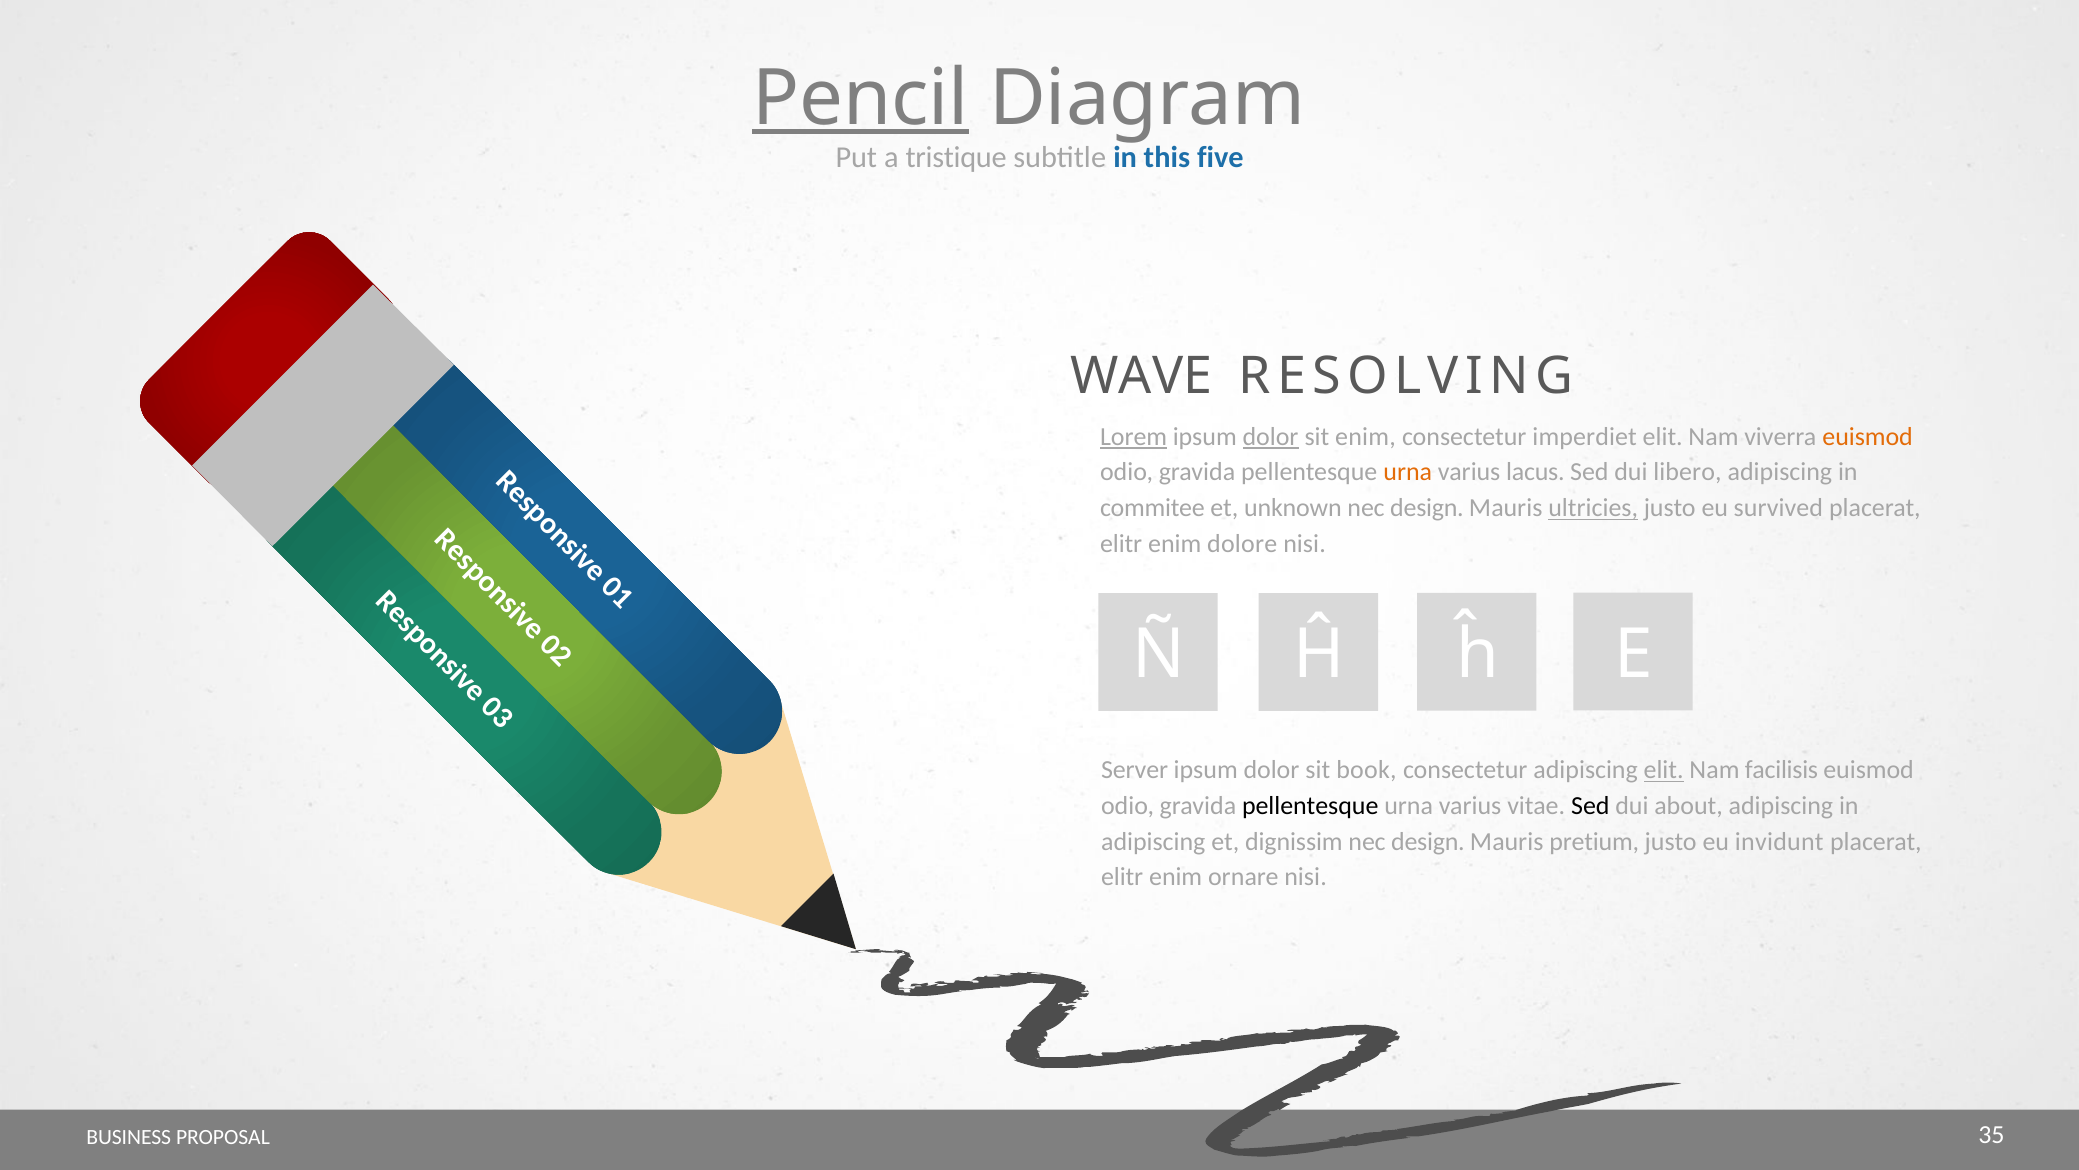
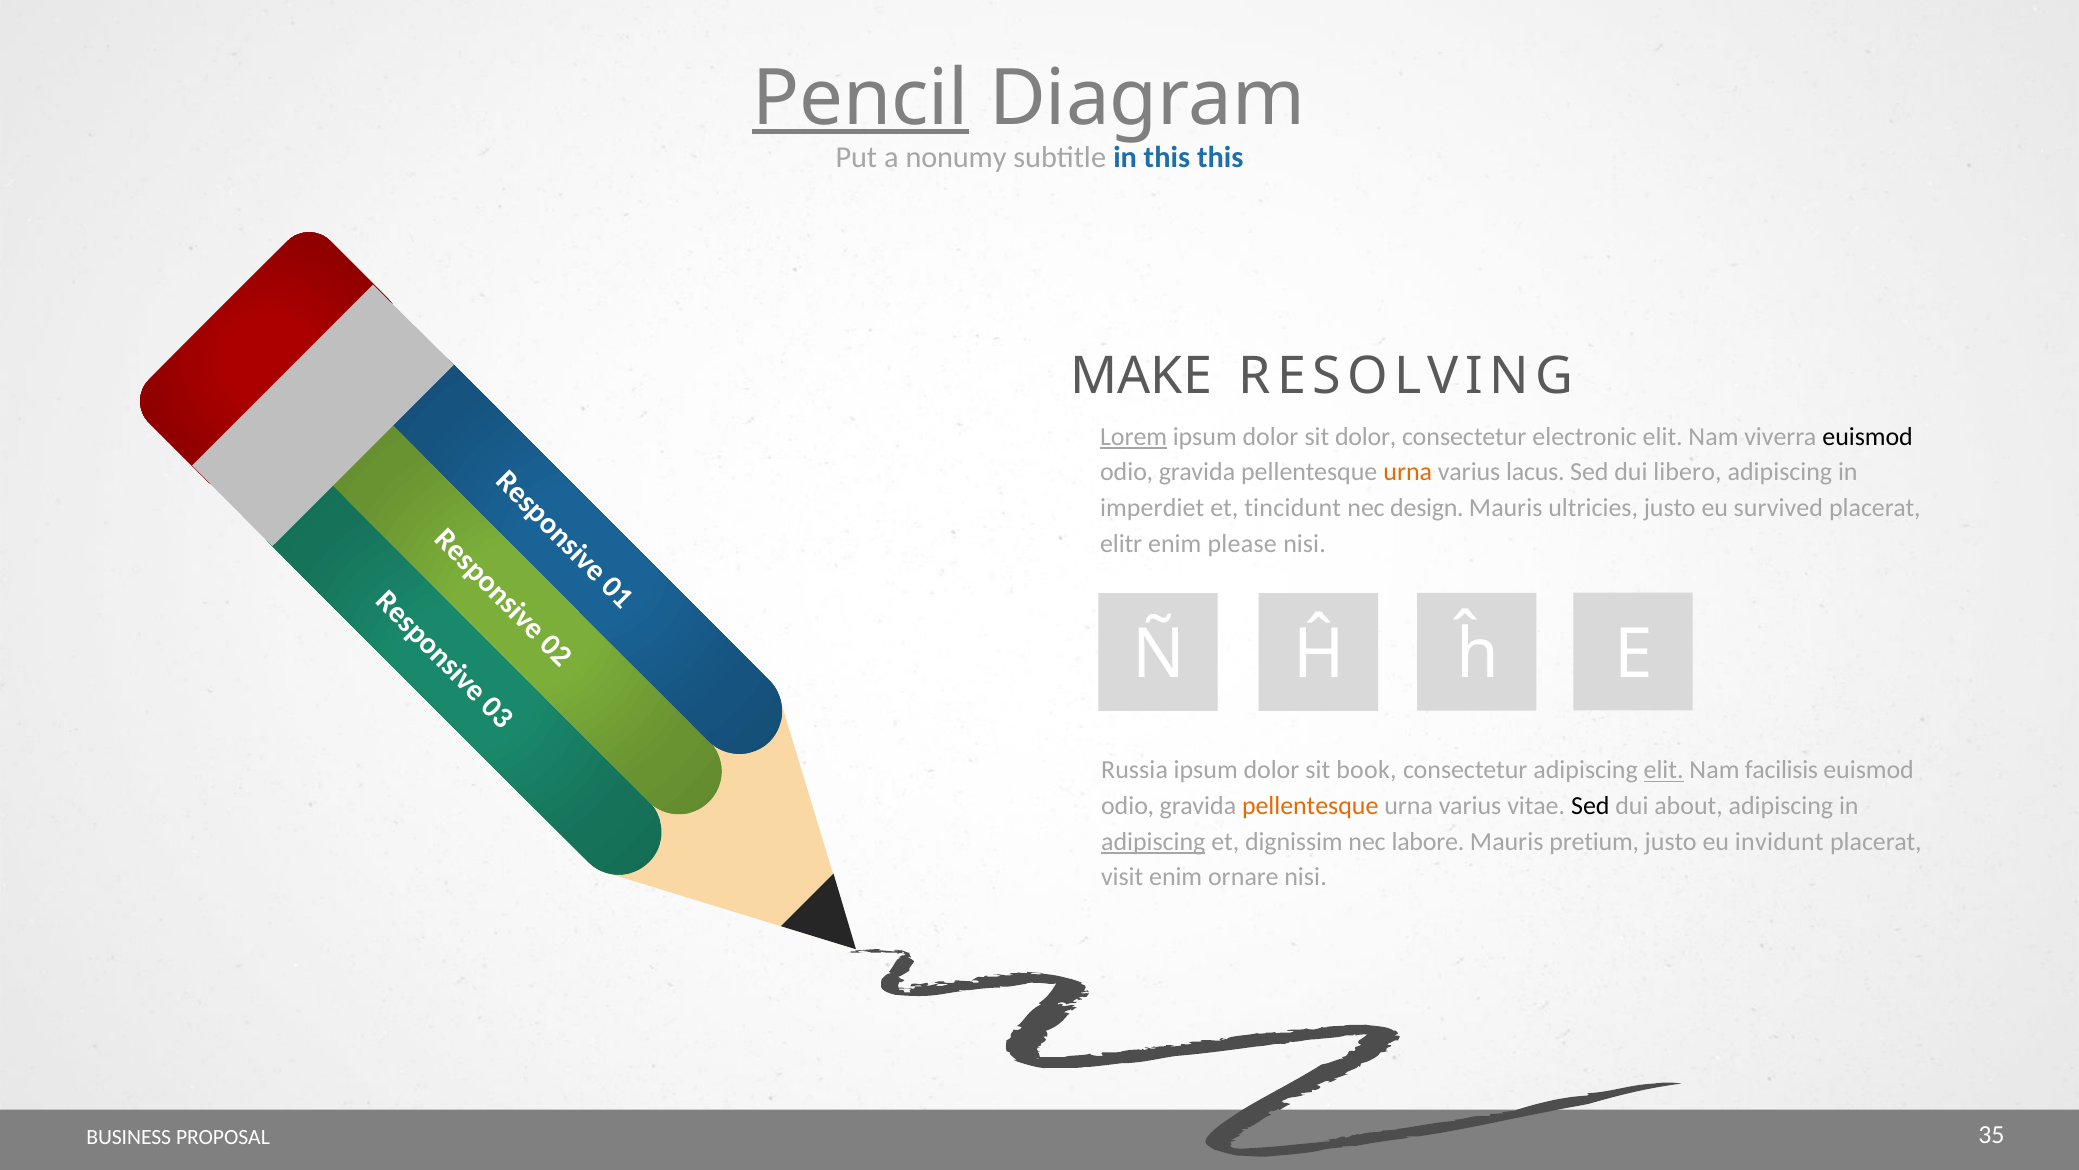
tristique: tristique -> nonumy (956, 157)
this five: five -> this (1220, 157)
WAVE: WAVE -> MAKE (1141, 376)
dolor underline: present -> none (1271, 436)
sit enim: enim -> dolor (1366, 436)
imperdiet: imperdiet -> electronic (1585, 436)
euismod colour: orange -> black (1868, 436)
commitee: commitee -> imperdiet (1152, 508)
unknown: unknown -> tincidunt (1293, 508)
ultricies underline: present -> none (1593, 508)
dolore: dolore -> please (1242, 544)
Server: Server -> Russia (1135, 770)
pellentesque colour: black -> orange (1310, 805)
adipiscing underline: none -> present (1153, 841)
design: design -> labore (1428, 841)
elitr: elitr -> visit (1122, 877)
